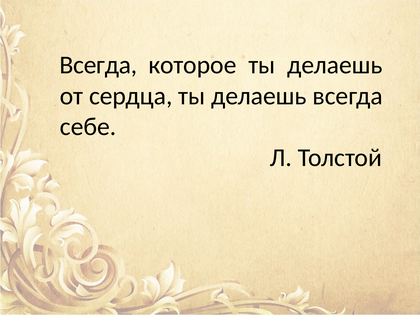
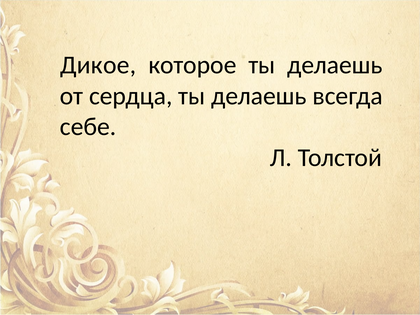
Всегда: Всегда -> Дикое (98, 65)
